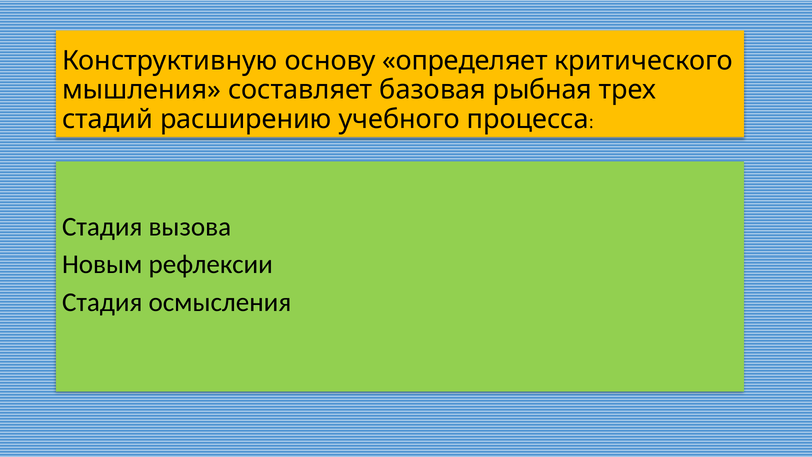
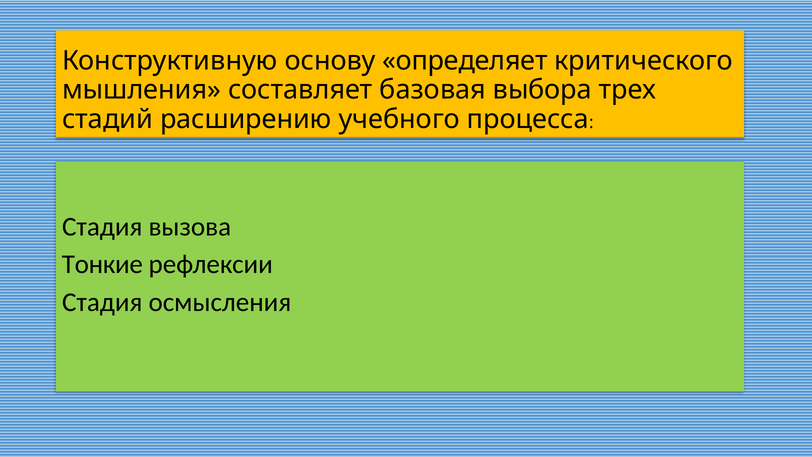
рыбная: рыбная -> выбора (542, 90)
Новым: Новым -> Тонкие (102, 264)
